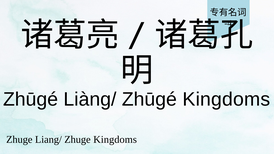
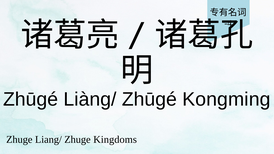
Zhūgé Kingdoms: Kingdoms -> Kongming (226, 99)
